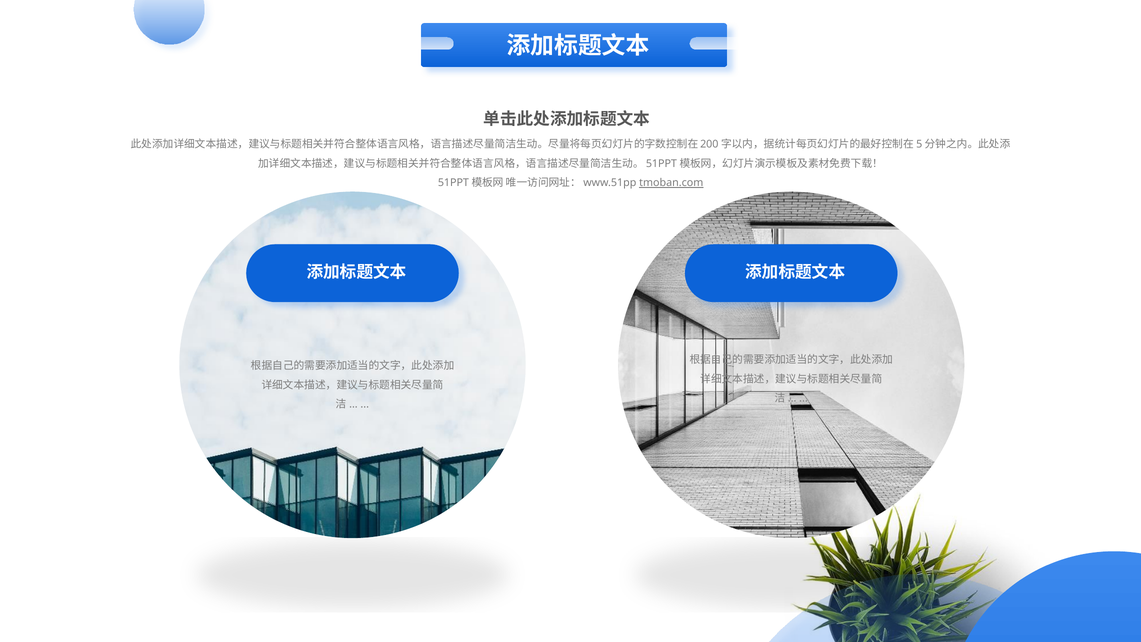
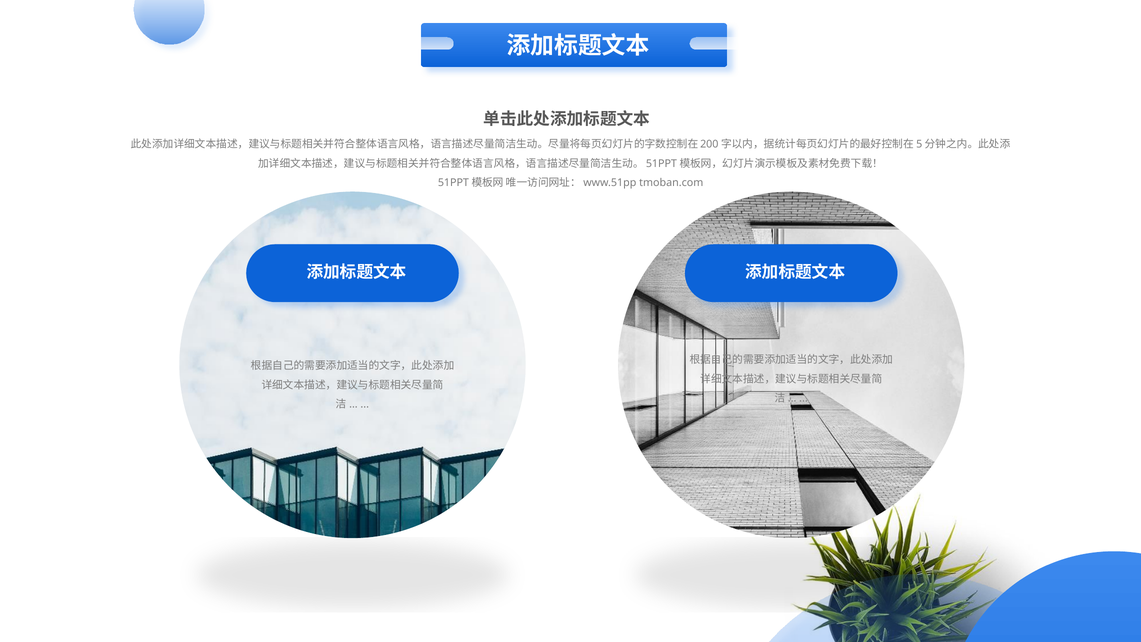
tmoban.com underline: present -> none (671, 183)
